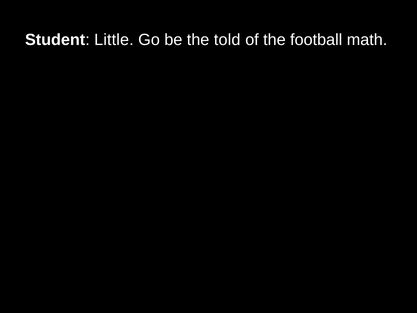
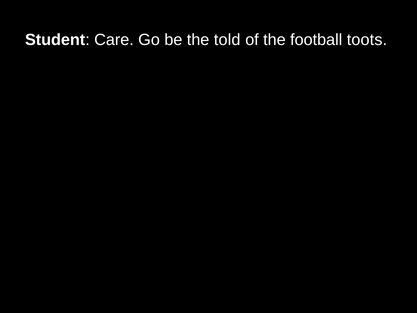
Little: Little -> Care (114, 40)
math: math -> toots (367, 40)
